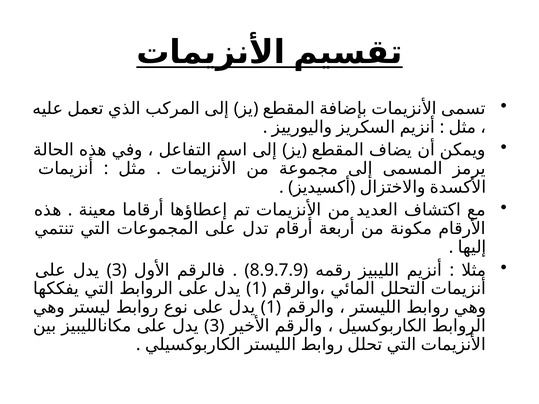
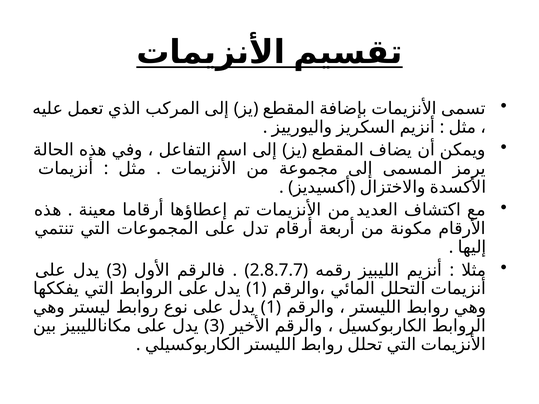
8.9.7.9: 8.9.7.9 -> 2.8.7.7 (276, 270)
